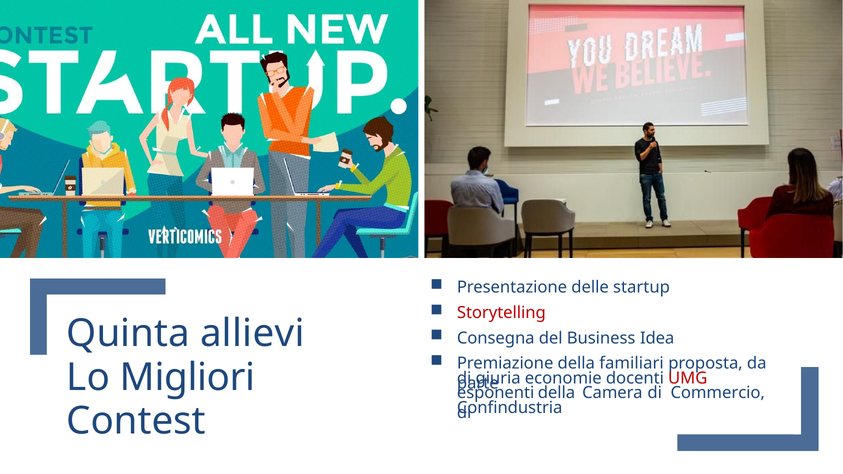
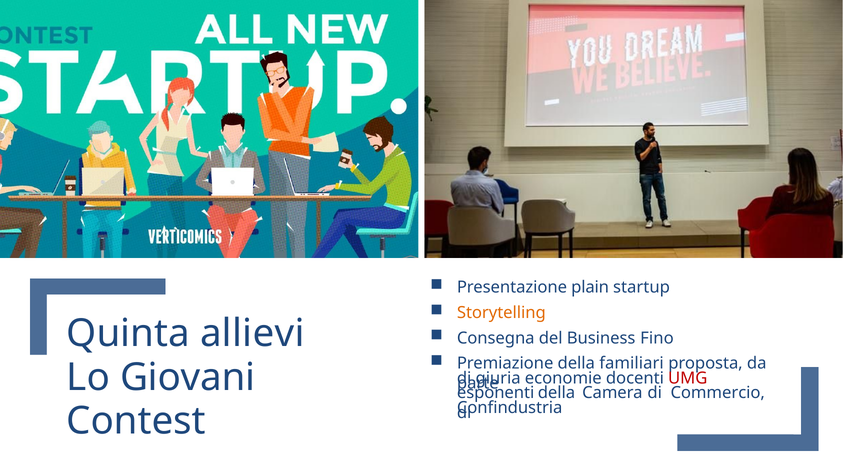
delle: delle -> plain (590, 287)
Storytelling colour: red -> orange (501, 313)
Idea: Idea -> Fino (657, 338)
Migliori: Migliori -> Giovani (188, 377)
